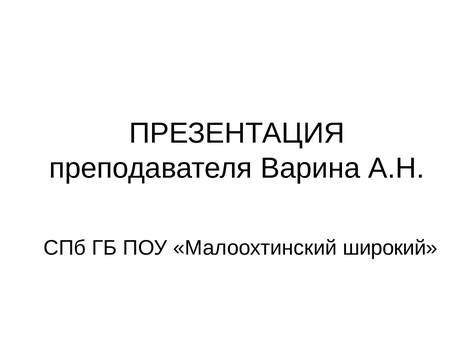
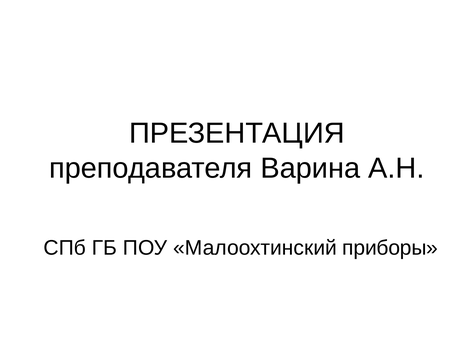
широкий: широкий -> приборы (390, 247)
